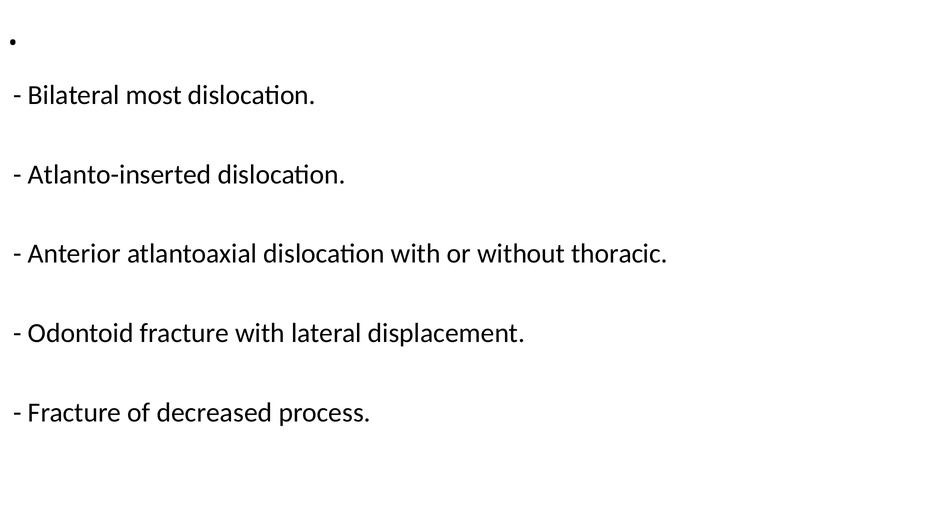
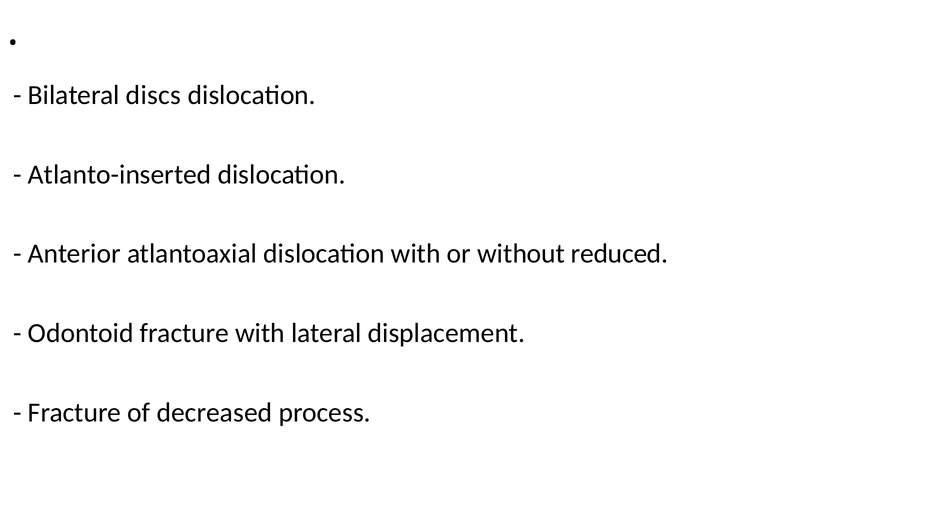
most: most -> discs (154, 95)
thoracic: thoracic -> reduced (620, 254)
